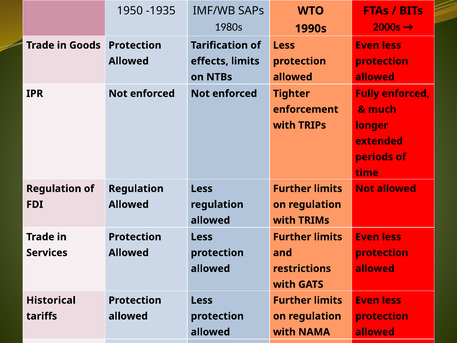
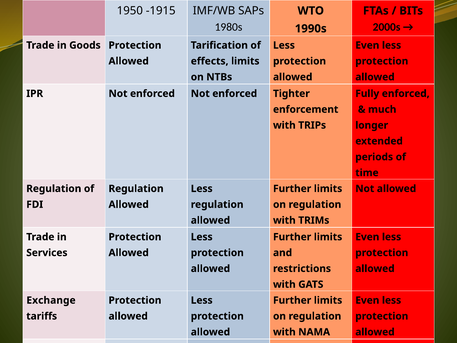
-1935: -1935 -> -1915 (161, 11)
Historical: Historical -> Exchange (51, 300)
